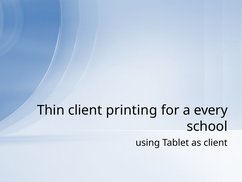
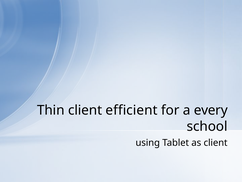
printing: printing -> efficient (132, 110)
